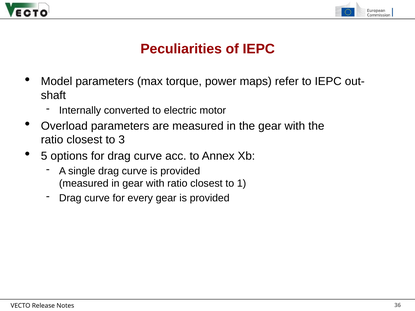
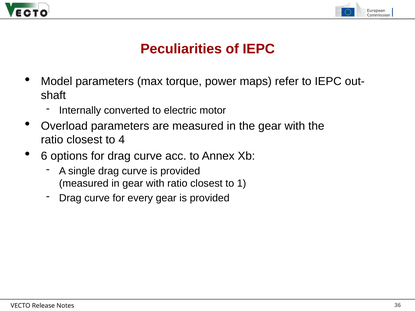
3: 3 -> 4 (122, 140)
5: 5 -> 6 (44, 156)
